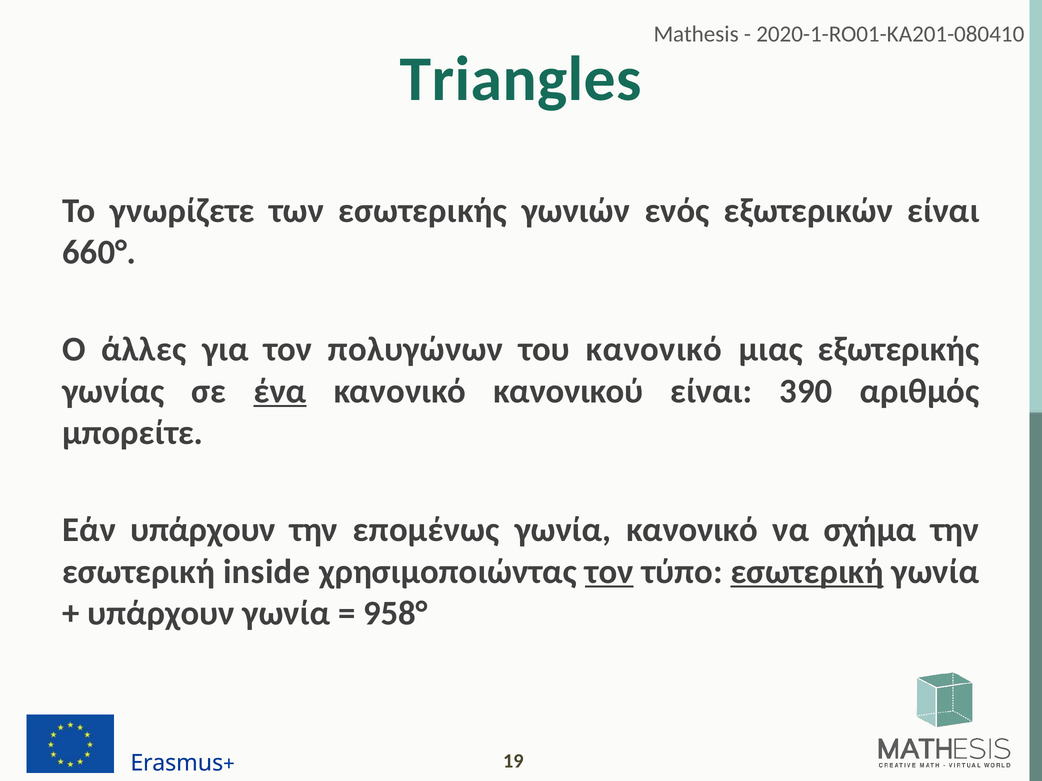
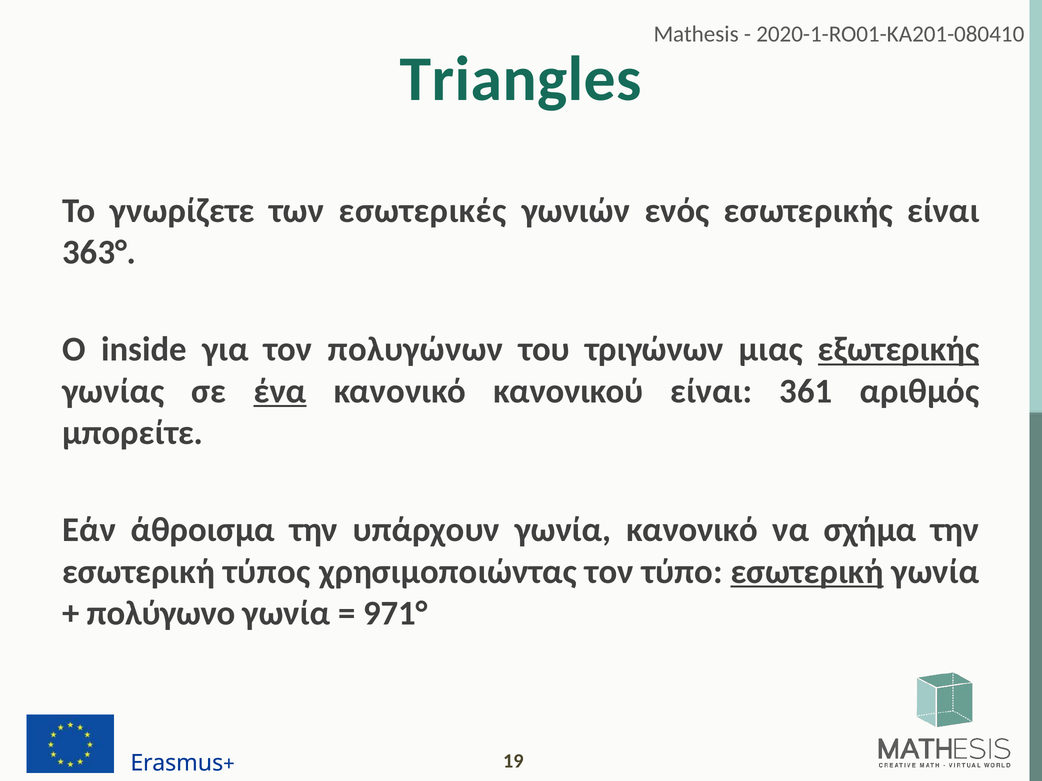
εσωτερικής: εσωτερικής -> εσωτερικές (423, 211)
εξωτερικών: εξωτερικών -> εσωτερικής (808, 211)
660°: 660° -> 363° (99, 252)
άλλες: άλλες -> inside (144, 350)
του κανονικό: κανονικό -> τριγώνων (654, 350)
εξωτερικής underline: none -> present (899, 350)
390: 390 -> 361 (806, 391)
Εάν υπάρχουν: υπάρχουν -> άθροισμα (203, 530)
επομένως: επομένως -> υπάρχουν (426, 530)
inside: inside -> τύπος (267, 572)
τον underline: present -> none (609, 572)
υπάρχουν: υπάρχουν -> πολύγωνο (161, 614)
958°: 958° -> 971° (395, 614)
